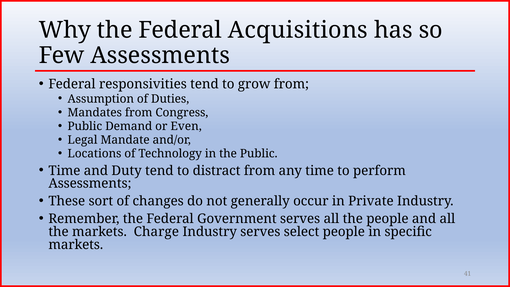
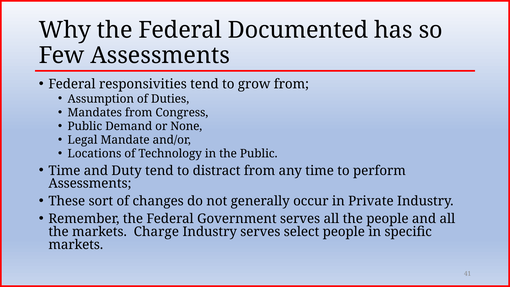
Acquisitions: Acquisitions -> Documented (298, 30)
Even: Even -> None (186, 126)
